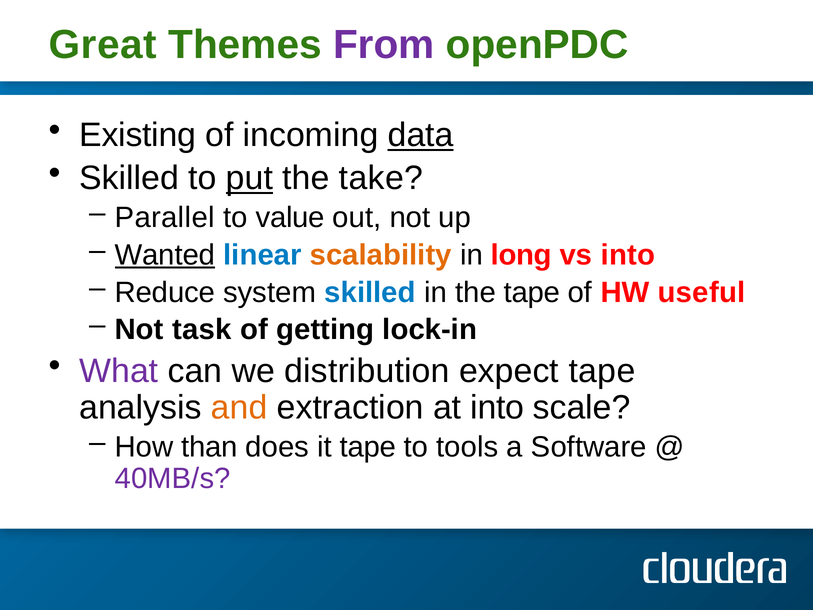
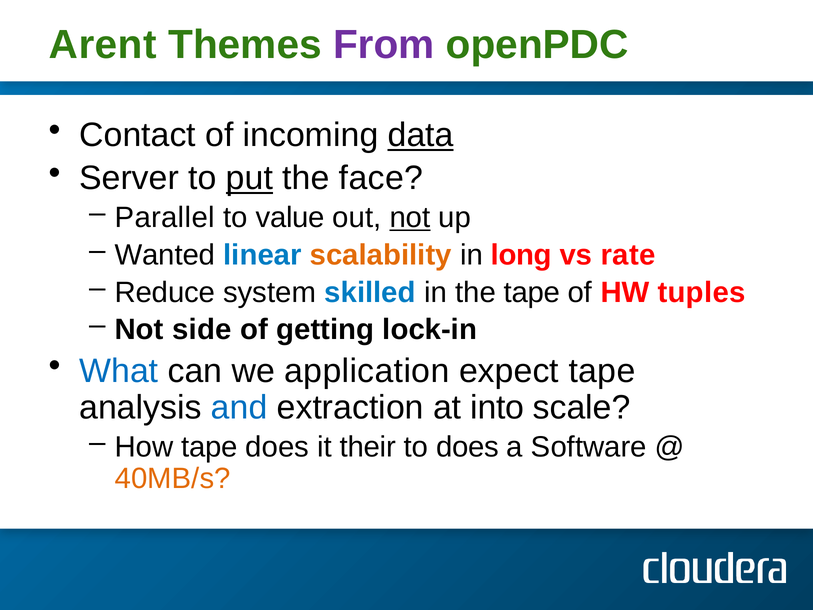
Great: Great -> Arent (103, 45)
Existing: Existing -> Contact (138, 135)
Skilled: Skilled -> Server (129, 178)
take: take -> face (381, 178)
not underline: none -> present (410, 218)
Wanted underline: present -> none (165, 255)
vs into: into -> rate (628, 255)
useful: useful -> tuples (702, 292)
task: task -> side (202, 330)
What colour: purple -> blue (119, 371)
distribution: distribution -> application (367, 371)
and colour: orange -> blue (239, 407)
How than: than -> tape (210, 447)
it tape: tape -> their (368, 447)
to tools: tools -> does (467, 447)
40MB/s colour: purple -> orange (173, 478)
